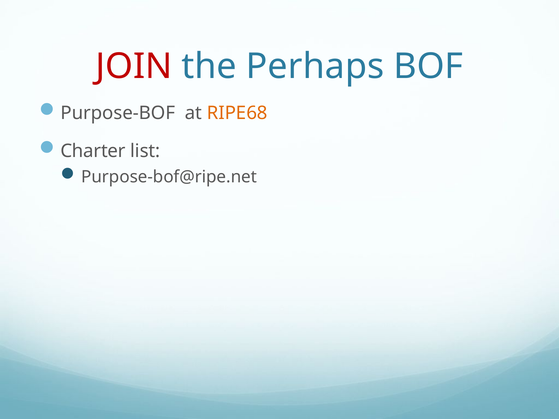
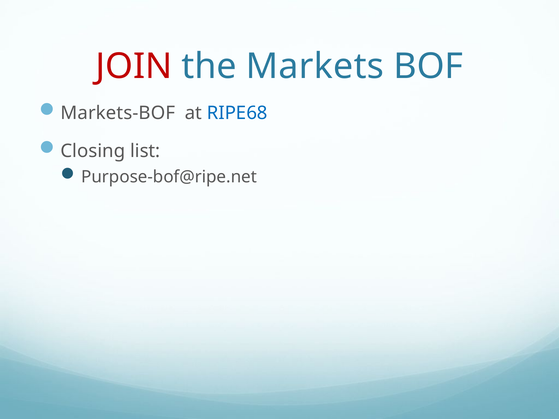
Perhaps: Perhaps -> Markets (315, 67)
Purpose-BOF: Purpose-BOF -> Markets-BOF (118, 113)
RIPE68 colour: orange -> blue (237, 113)
Charter: Charter -> Closing (93, 151)
